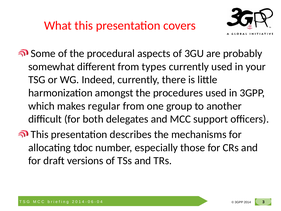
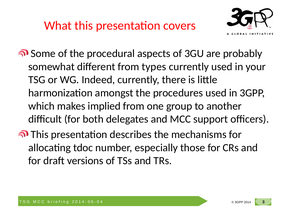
regular: regular -> implied (104, 106)
